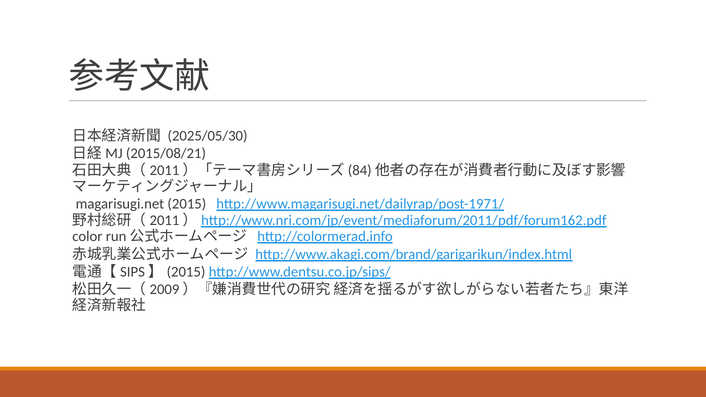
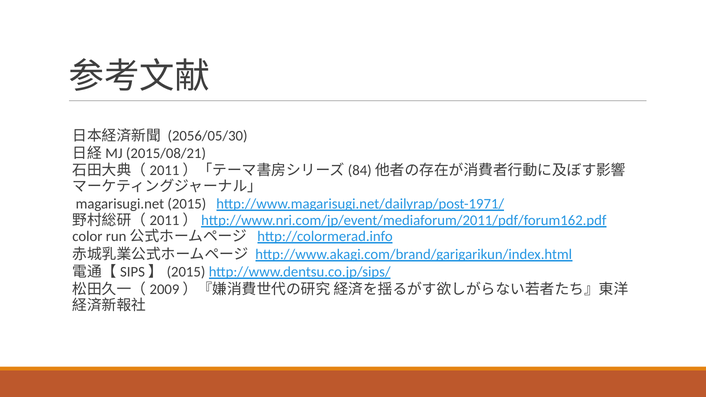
2025/05/30: 2025/05/30 -> 2056/05/30 (208, 136)
